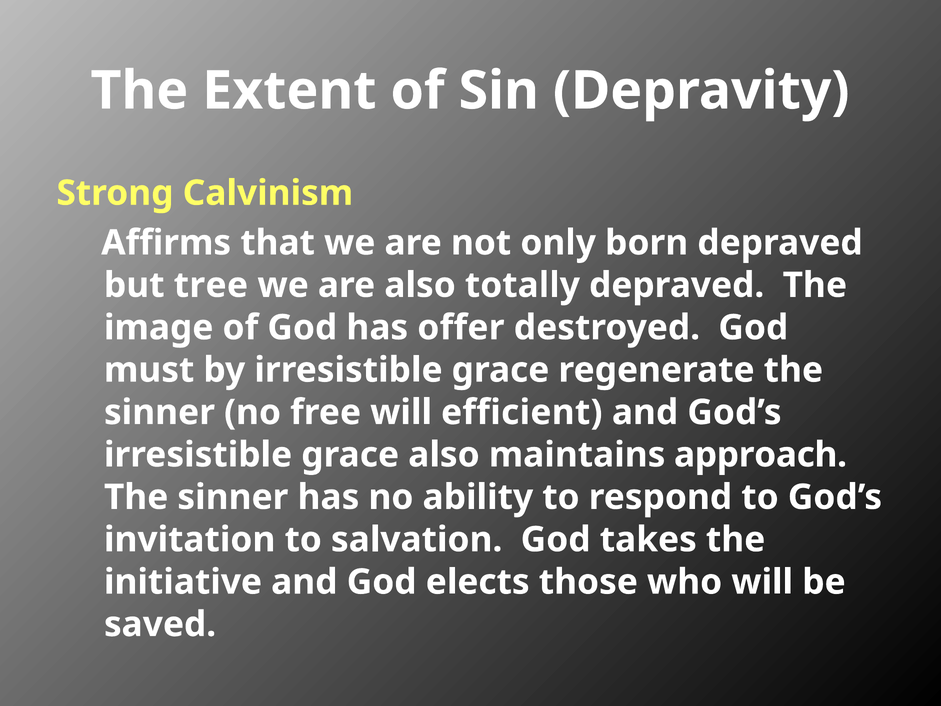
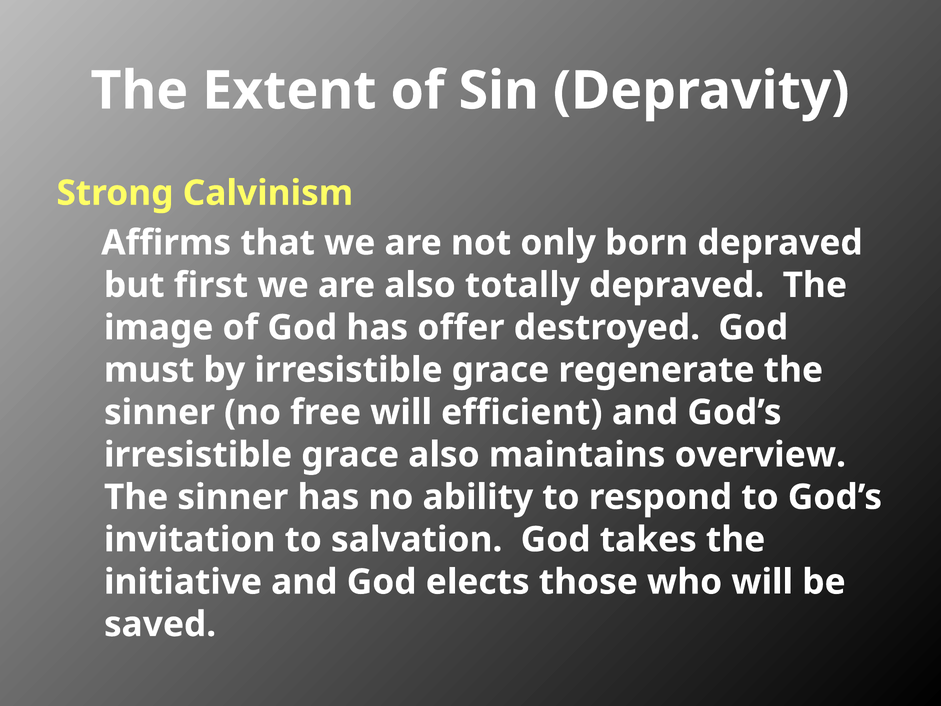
tree: tree -> first (211, 285)
approach: approach -> overview (760, 455)
